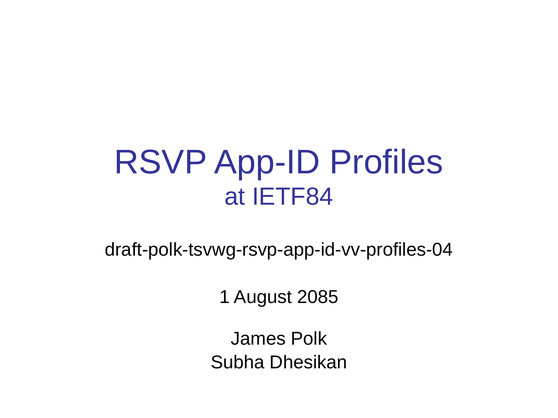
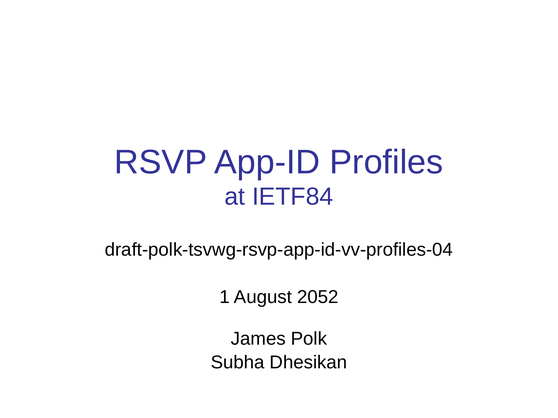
2085: 2085 -> 2052 (318, 297)
